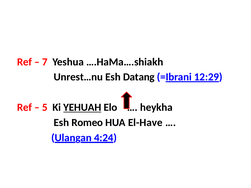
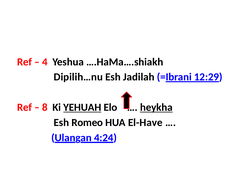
7: 7 -> 4 (45, 62)
Unrest…nu: Unrest…nu -> Dipilih…nu (78, 77)
Datang: Datang -> Jadilah (139, 77)
5: 5 -> 8 (45, 108)
heykha underline: none -> present (156, 108)
